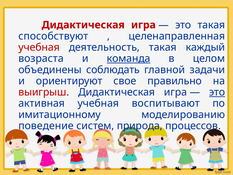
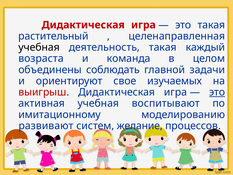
способствуют: способствуют -> растительный (53, 36)
учебная colour: red -> black (39, 47)
команда underline: present -> none (129, 58)
правильно: правильно -> изучаемых (175, 81)
поведение: поведение -> развивают (46, 126)
природа: природа -> желание (140, 126)
